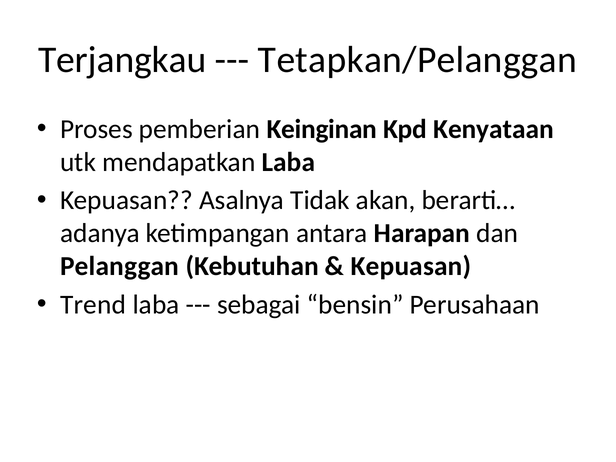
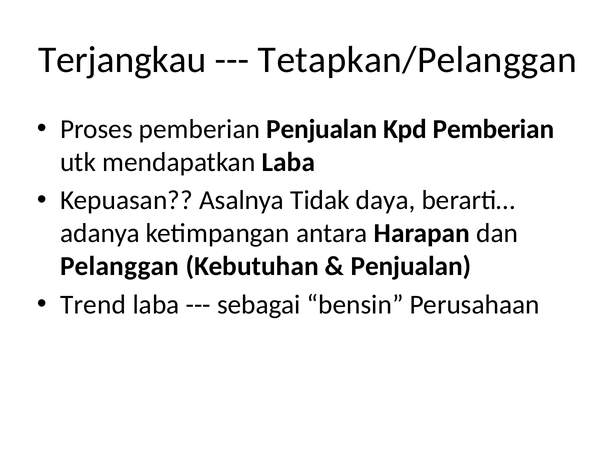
pemberian Keinginan: Keinginan -> Penjualan (322, 129)
Kpd Kenyataan: Kenyataan -> Pemberian (494, 129)
akan: akan -> daya (386, 200)
Kepuasan: Kepuasan -> Penjualan (411, 266)
